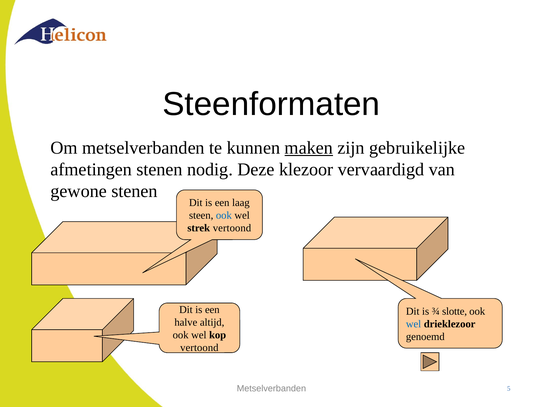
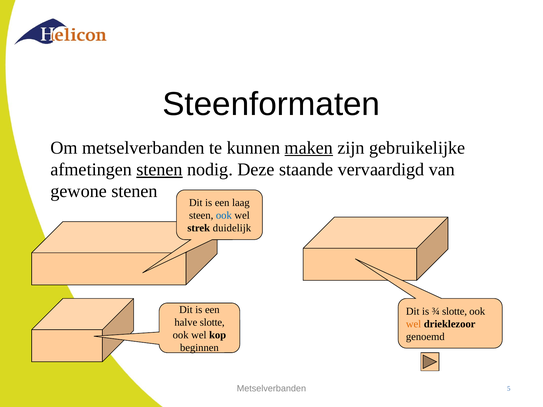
stenen underline: none -> present (160, 170)
klezoor: klezoor -> staande (306, 170)
strek vertoond: vertoond -> duidelijk (232, 228)
halve altijd: altijd -> slotte (212, 322)
wel colour: blue -> orange (414, 324)
vertoond: vertoond -> beginnen (199, 348)
